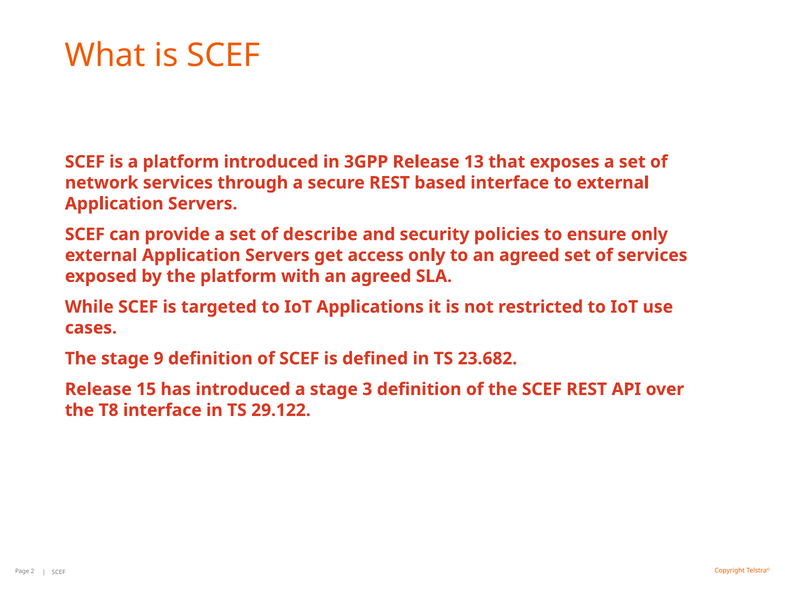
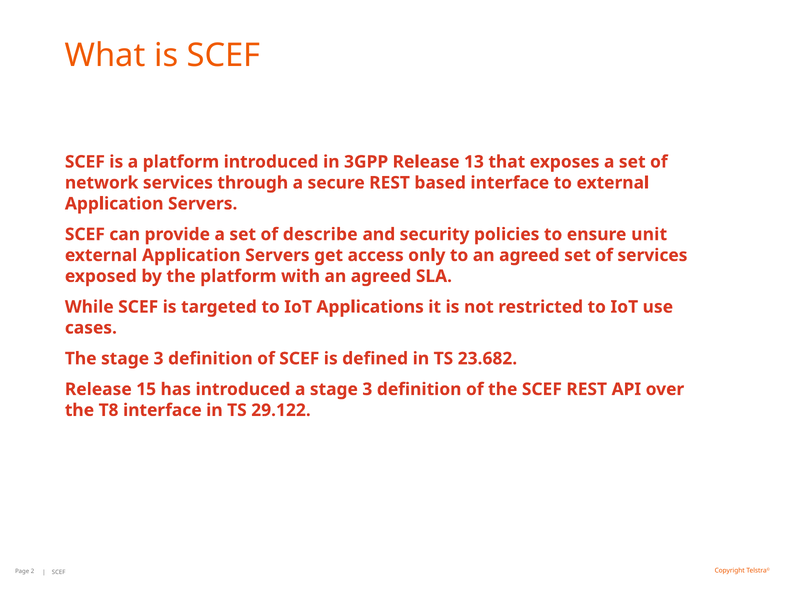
ensure only: only -> unit (649, 234)
The stage 9: 9 -> 3 (159, 358)
